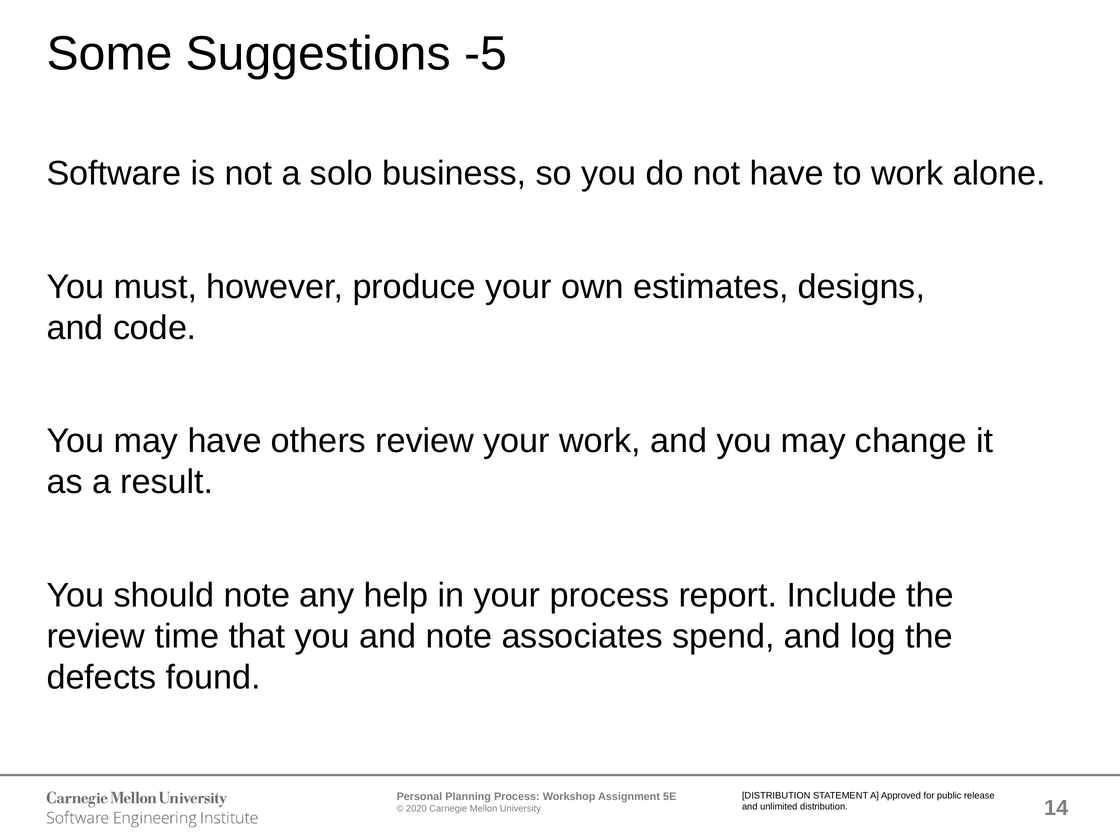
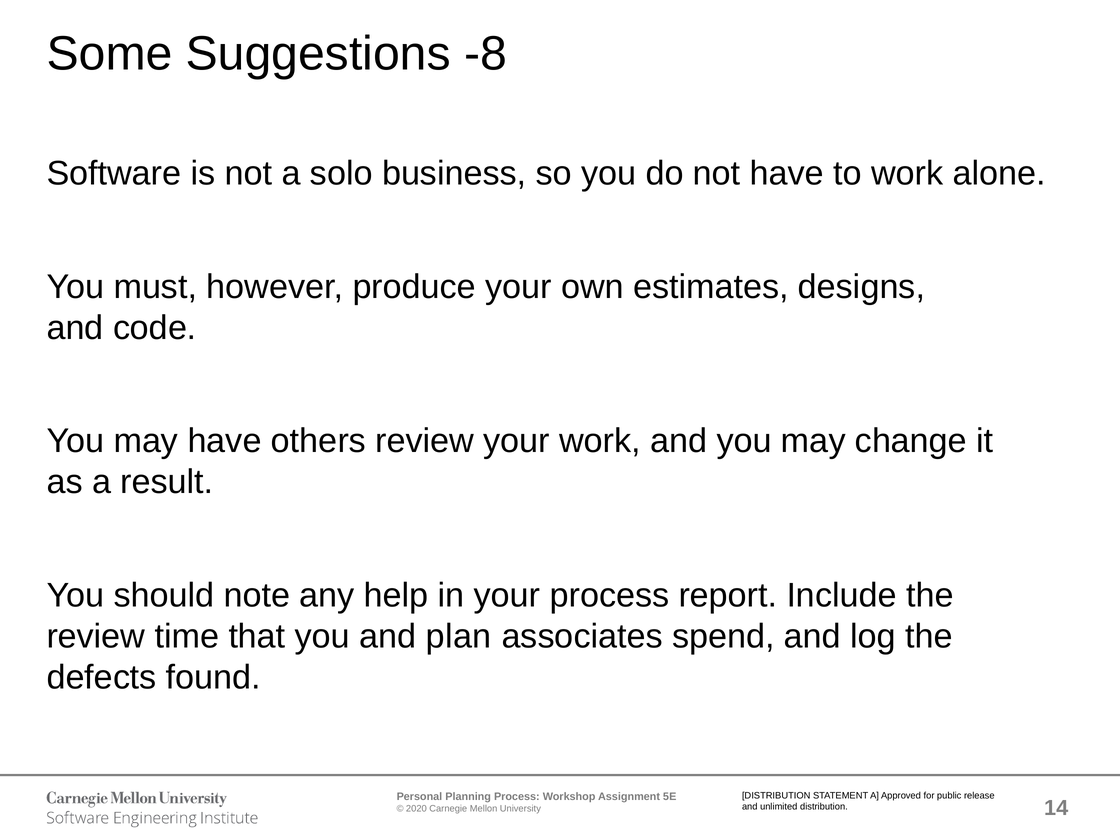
-5: -5 -> -8 (486, 54)
and note: note -> plan (459, 636)
